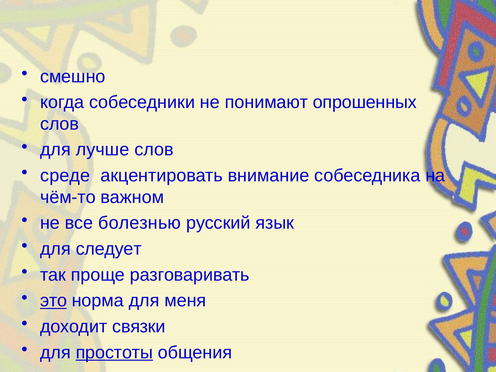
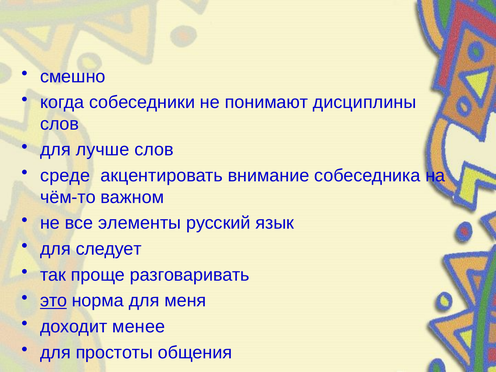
опрошенных: опрошенных -> дисциплины (365, 102)
болезнью: болезнью -> элементы (140, 223)
связки: связки -> менее (139, 327)
простоты underline: present -> none (114, 352)
